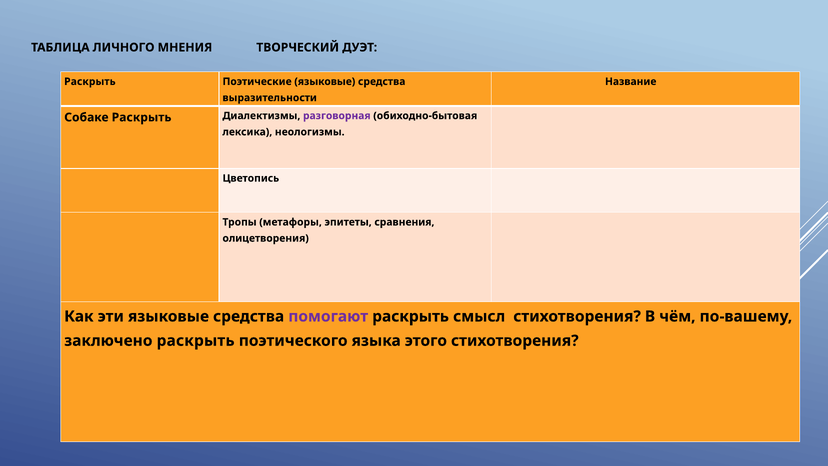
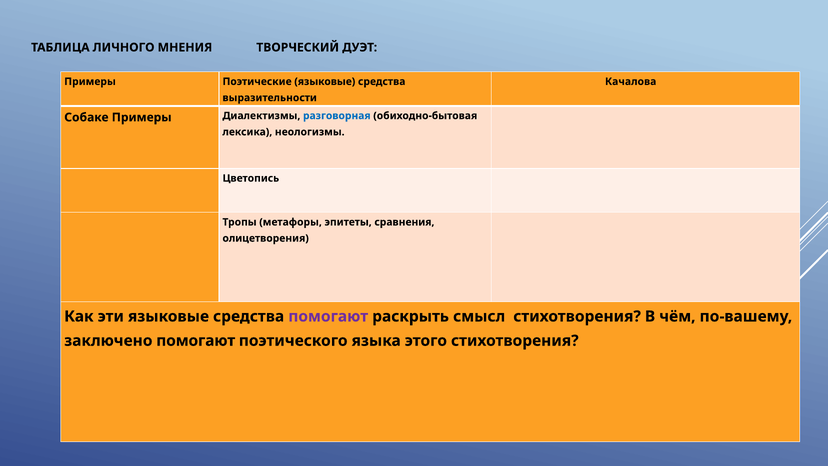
Раскрыть: Раскрыть -> Примеры (90, 82)
Название: Название -> Качалова (631, 82)
Собаке Раскрыть: Раскрыть -> Примеры (142, 117)
разговорная colour: purple -> blue (337, 116)
заключено раскрыть: раскрыть -> помогают (196, 341)
